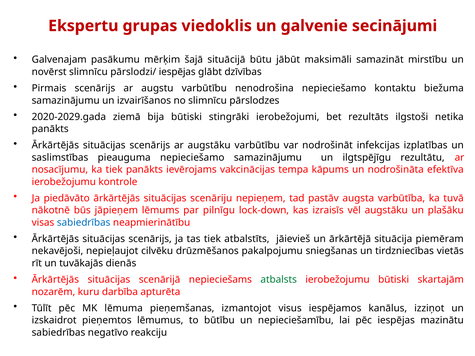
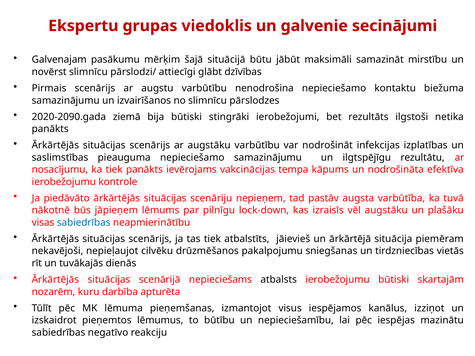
pārslodzi/ iespējas: iespējas -> attiecīgi (177, 72)
2020-2029.gada: 2020-2029.gada -> 2020-2090.gada (69, 117)
atbalsts colour: green -> black (279, 280)
